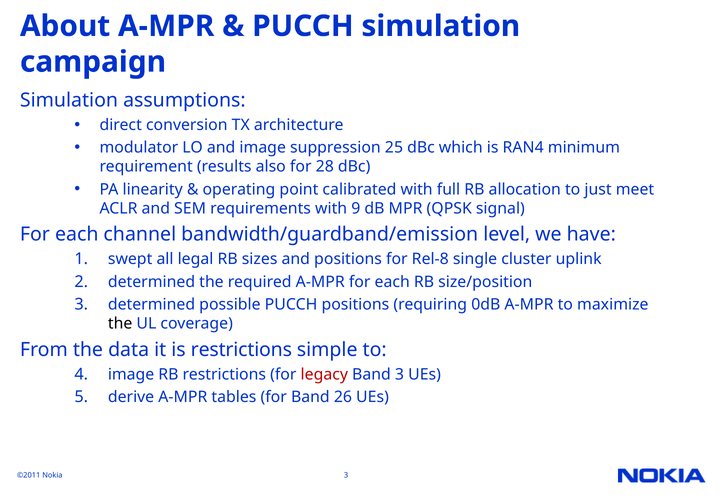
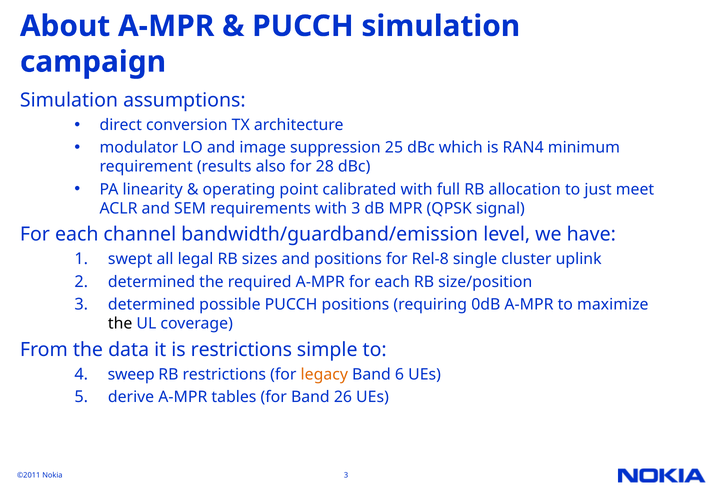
with 9: 9 -> 3 (356, 208)
image: image -> sweep (131, 374)
legacy colour: red -> orange (324, 374)
Band 3: 3 -> 6 (399, 374)
